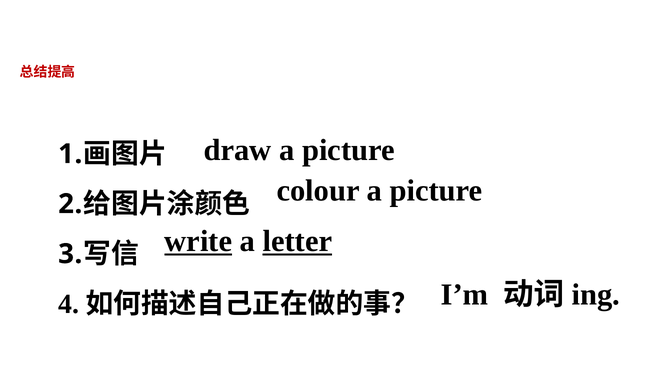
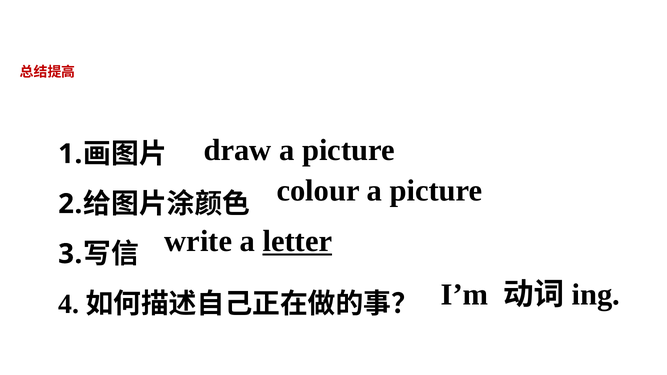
write underline: present -> none (198, 241)
